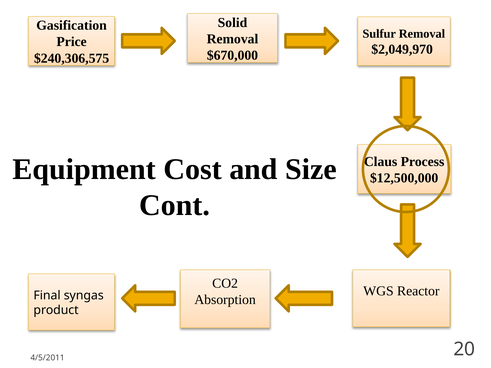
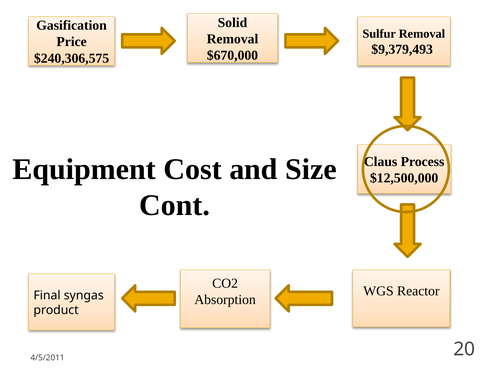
$2,049,970: $2,049,970 -> $9,379,493 (402, 49)
